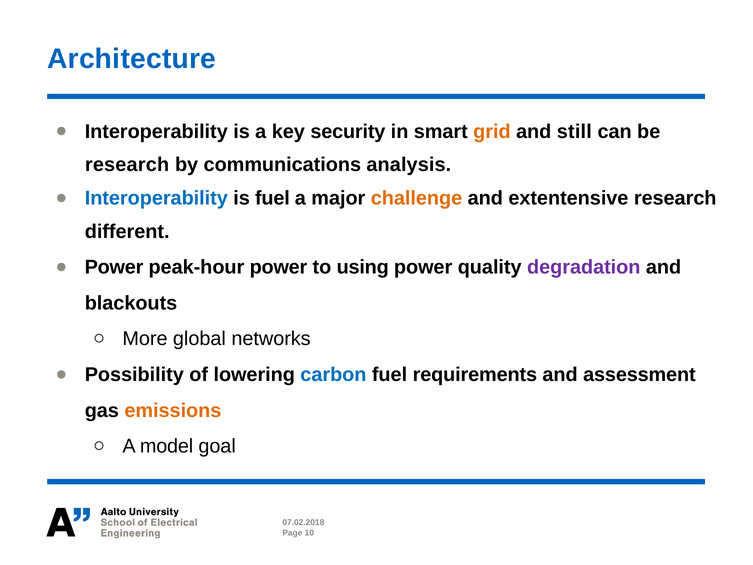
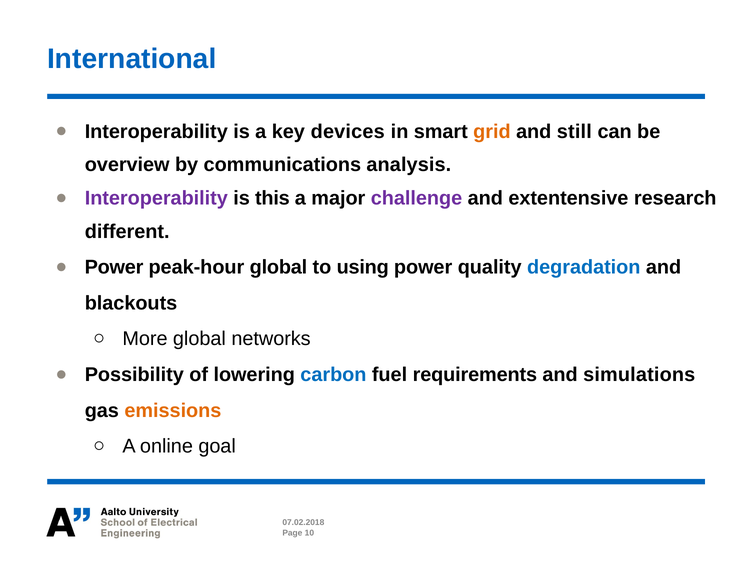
Architecture: Architecture -> International (132, 59)
security: security -> devices (348, 131)
research: research -> overview (127, 165)
Interoperability colour: blue -> purple (156, 198)
is fuel: fuel -> this (272, 198)
challenge colour: orange -> purple (416, 198)
peak-hour power: power -> global (278, 267)
degradation colour: purple -> blue (584, 267)
assessment: assessment -> simulations (639, 375)
model: model -> online (166, 446)
